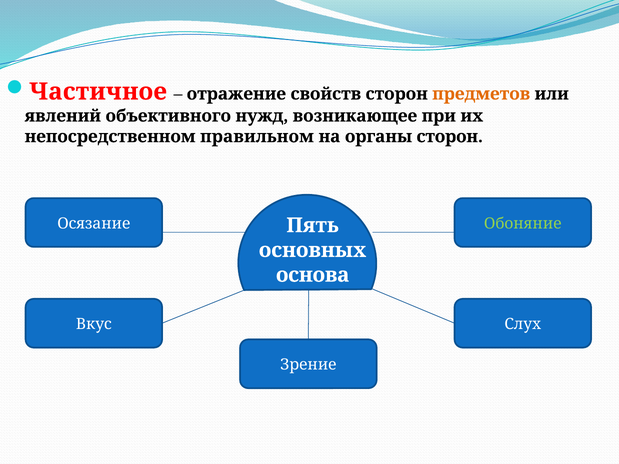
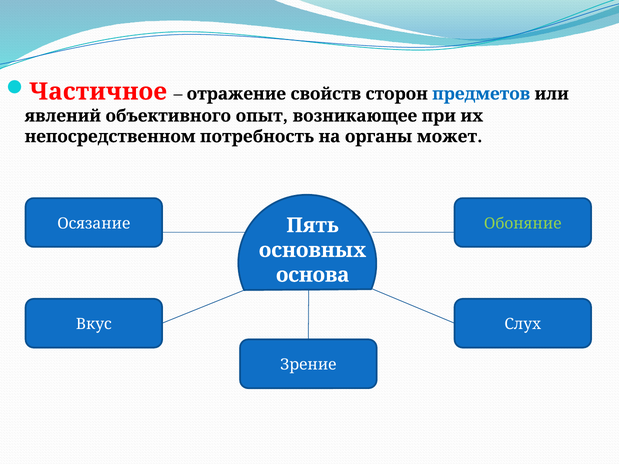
предметов colour: orange -> blue (481, 94)
нужд: нужд -> опыт (262, 116)
правильном: правильном -> потребность (257, 137)
органы сторон: сторон -> может (450, 137)
